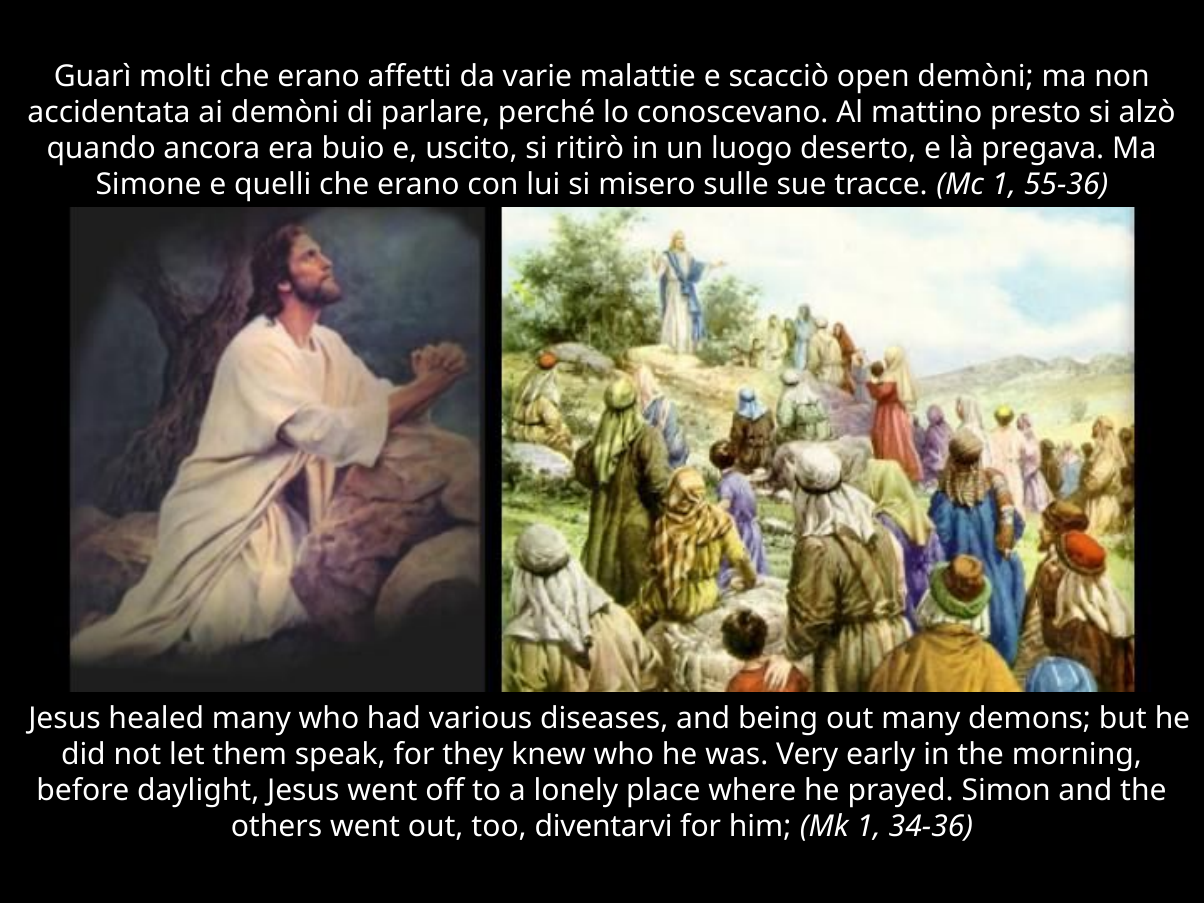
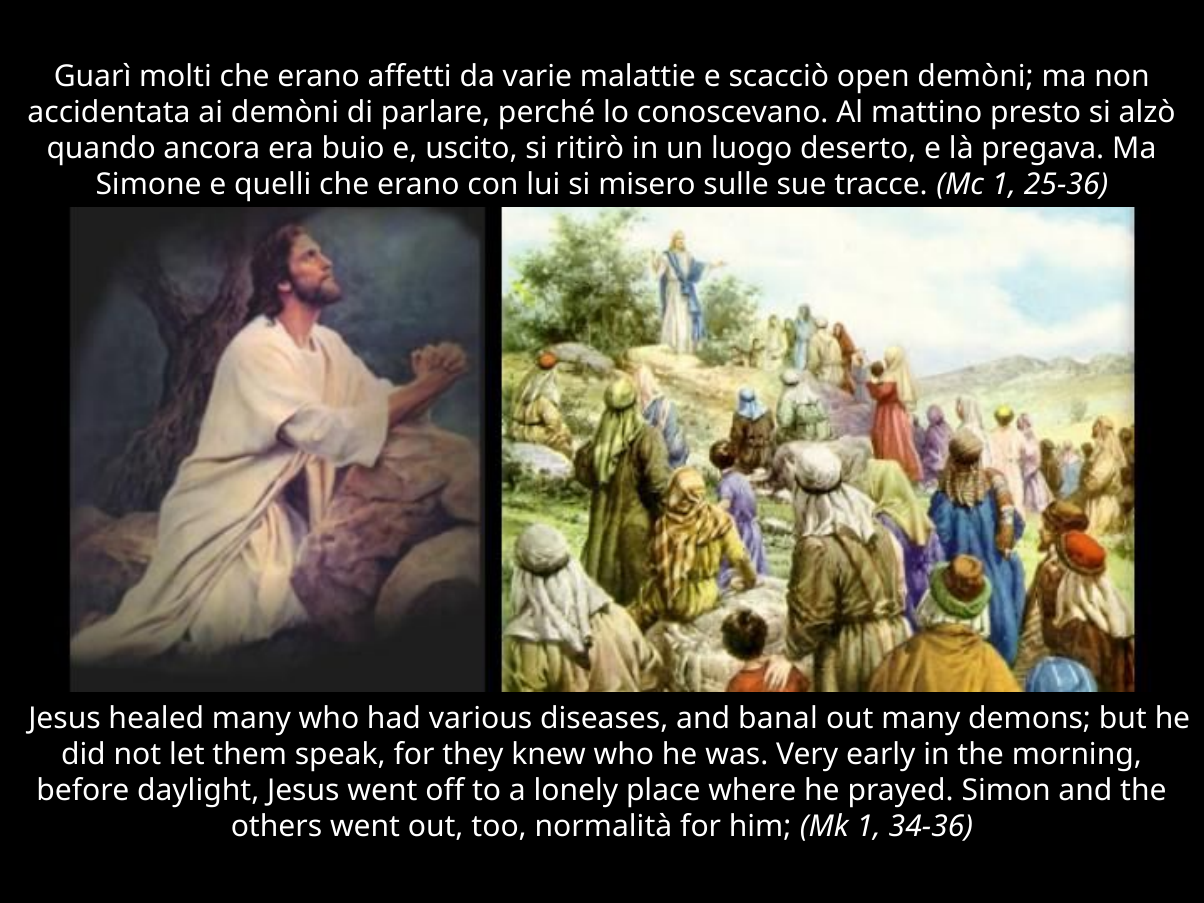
55-36: 55-36 -> 25-36 (1066, 185)
being: being -> banal (778, 718)
diventarvi: diventarvi -> normalità (603, 827)
